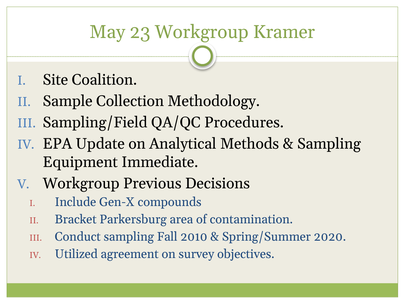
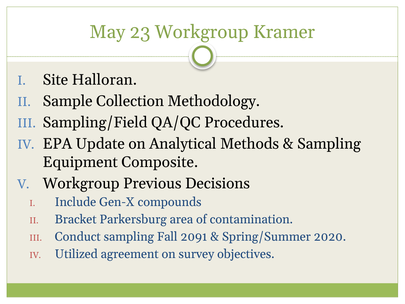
Coalition: Coalition -> Halloran (104, 80)
Immediate: Immediate -> Composite (160, 162)
2010: 2010 -> 2091 (194, 237)
